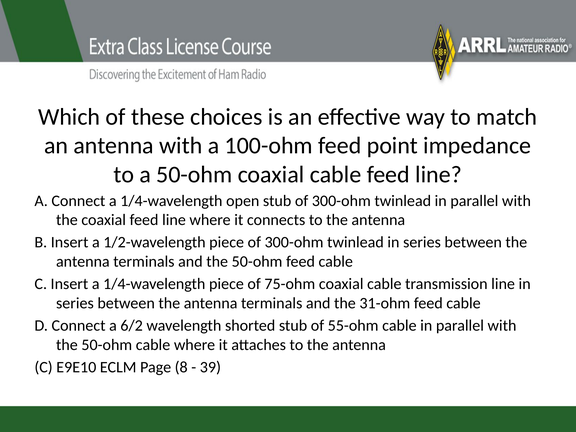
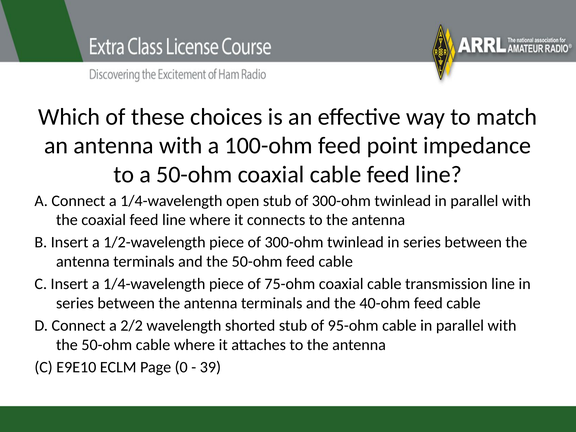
31-ohm: 31-ohm -> 40-ohm (385, 303)
6/2: 6/2 -> 2/2 (132, 326)
55-ohm: 55-ohm -> 95-ohm (353, 326)
8: 8 -> 0 (181, 367)
